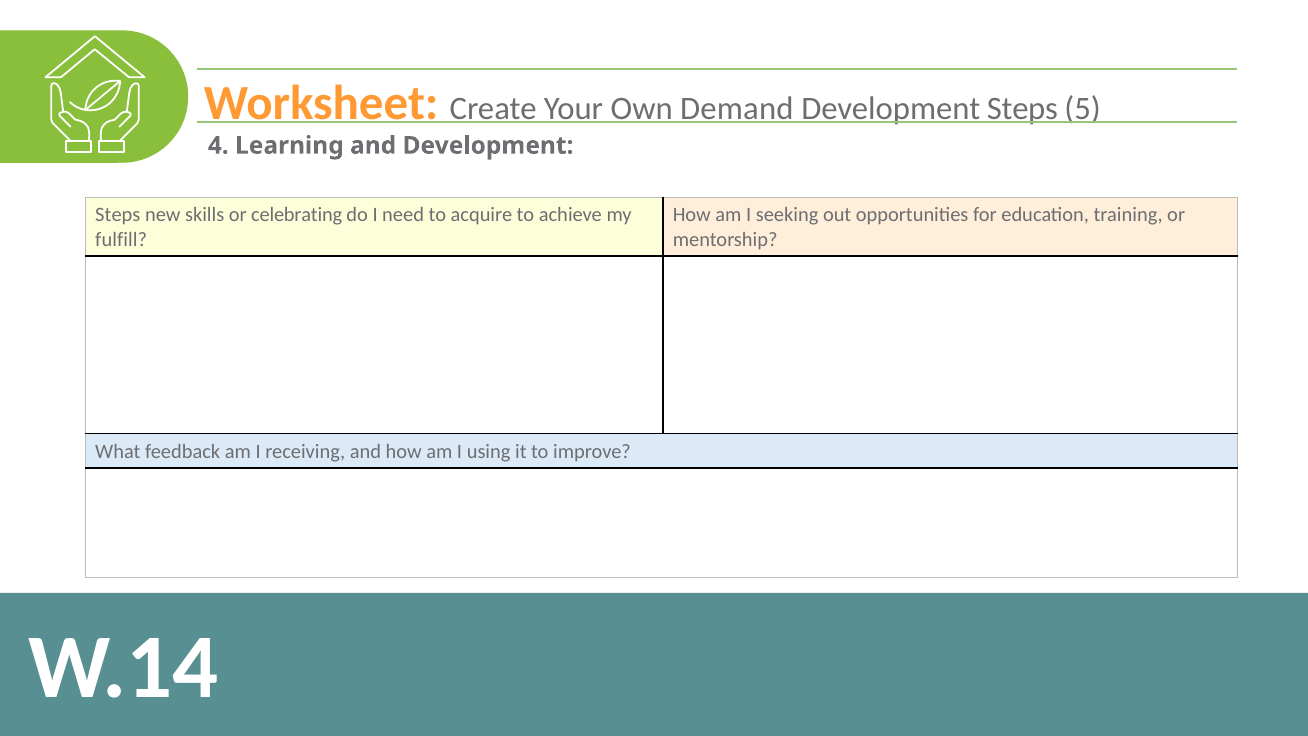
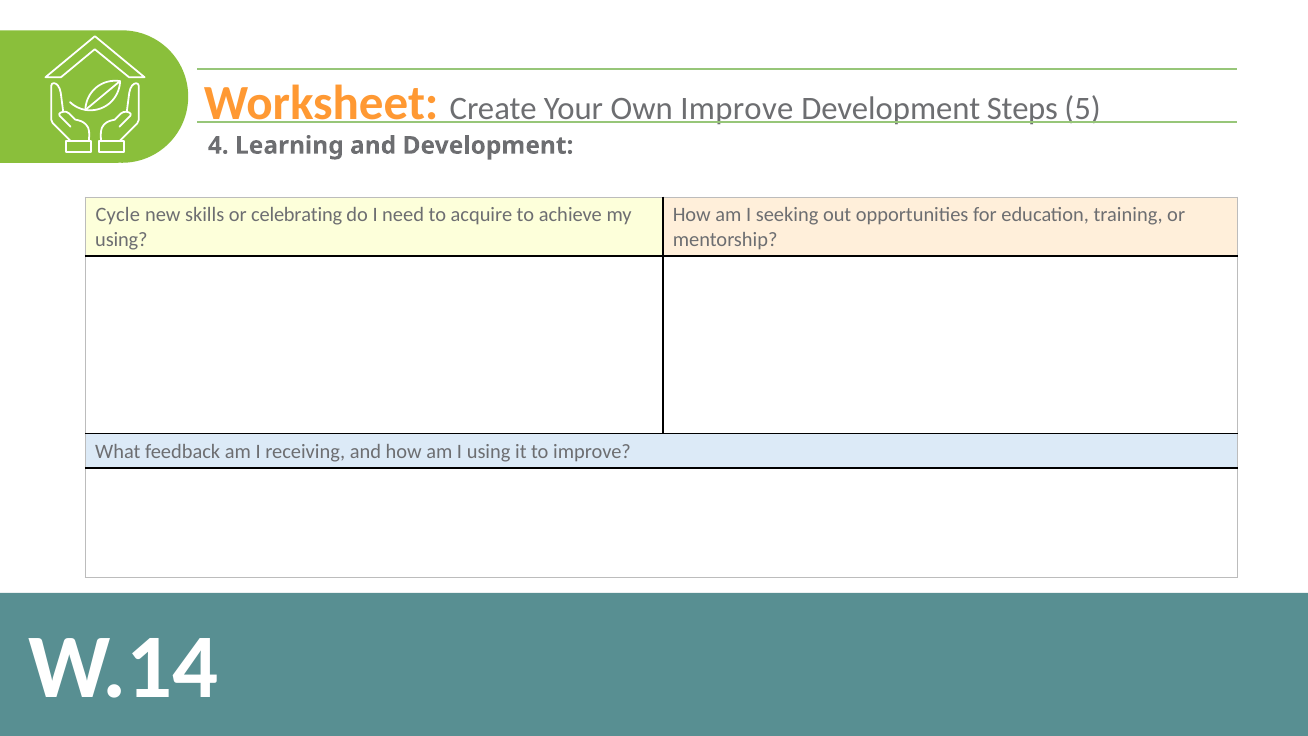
Own Demand: Demand -> Improve (737, 108)
Steps: Steps -> Cycle (118, 215)
fulfill: fulfill -> using (121, 240)
